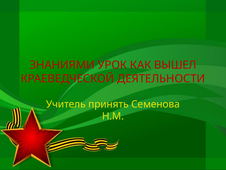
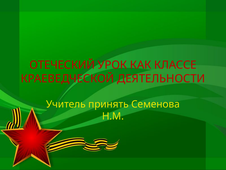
ЗНАНИЯМИ: ЗНАНИЯМИ -> ОТЕЧЕСКИЙ (62, 65)
ВЫШЕЛ: ВЫШЕЛ -> КЛАССЕ (175, 65)
